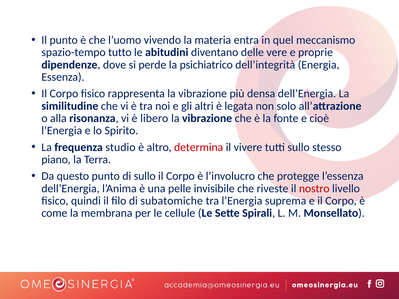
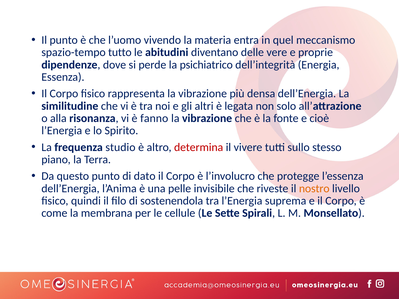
libero: libero -> fanno (154, 118)
di sullo: sullo -> dato (145, 176)
nostro colour: red -> orange (314, 189)
subatomiche: subatomiche -> sostenendola (172, 201)
